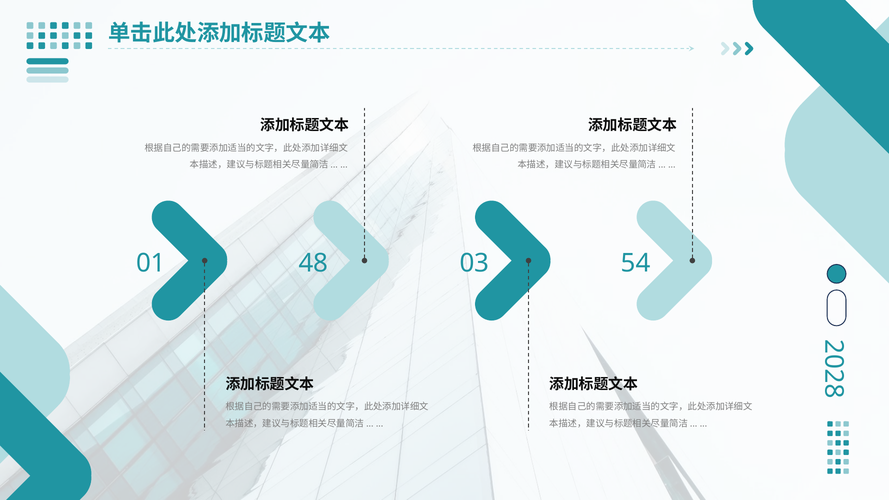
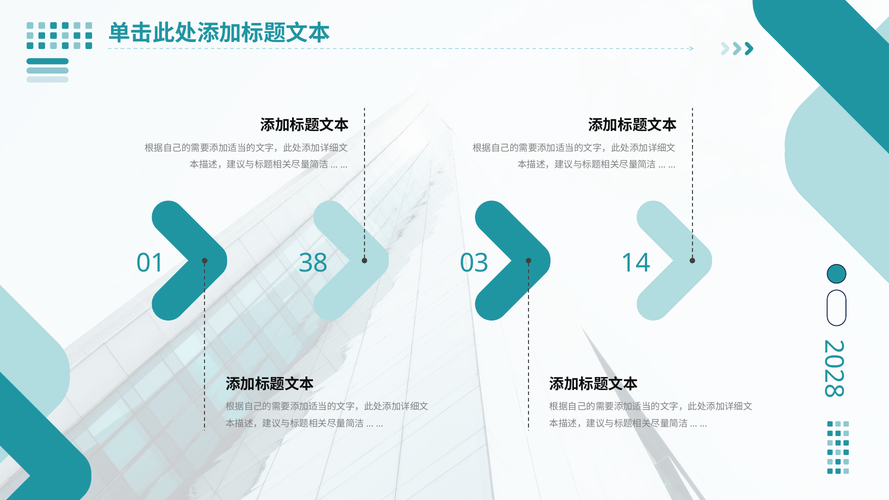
48: 48 -> 38 (313, 263)
54: 54 -> 14 (636, 263)
